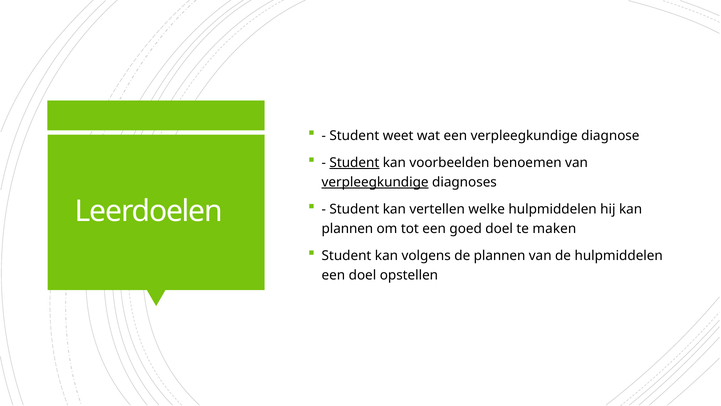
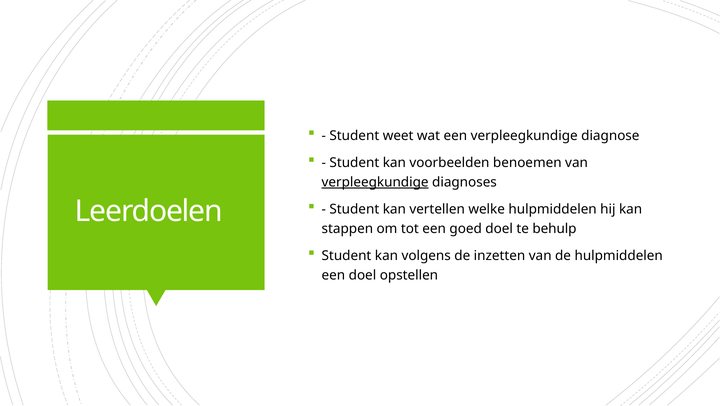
Student underline: present -> none (354, 163)
plannen: plannen -> stappen (347, 228)
maken: maken -> behulp (554, 228)
de plannen: plannen -> inzetten (500, 255)
